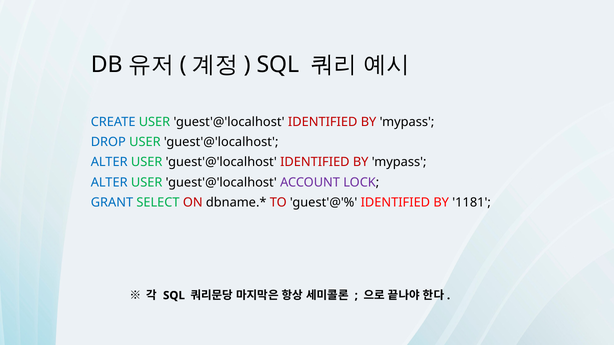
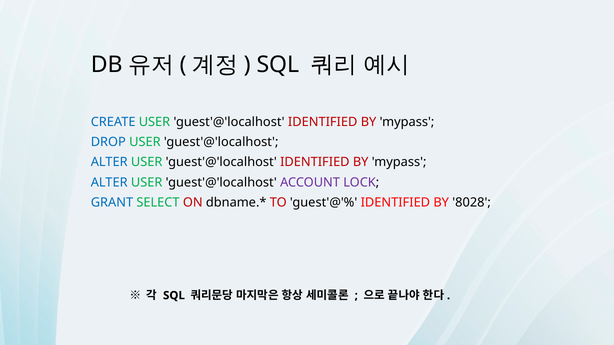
1181: 1181 -> 8028 (472, 203)
